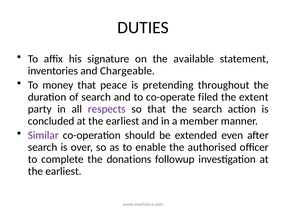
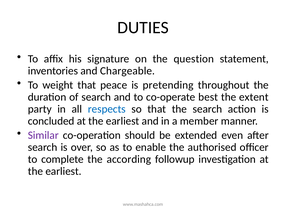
available: available -> question (194, 59)
money: money -> weight (58, 85)
filed: filed -> best (208, 97)
respects colour: purple -> blue (107, 109)
donations: donations -> according (129, 160)
